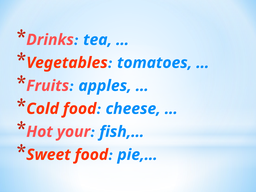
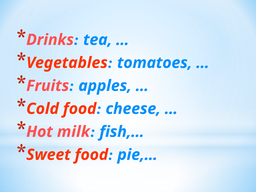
your: your -> milk (73, 132)
